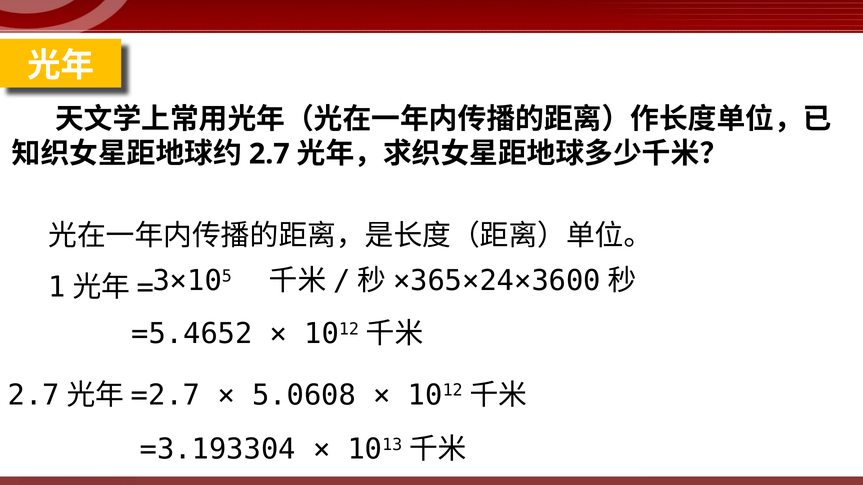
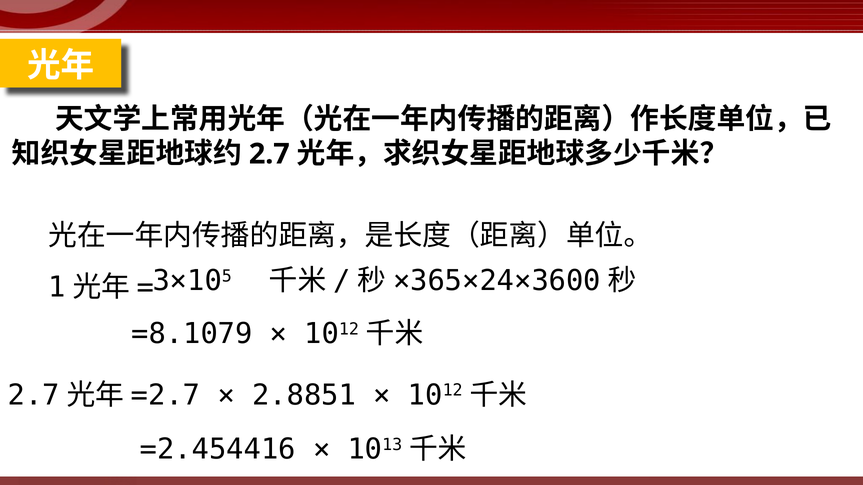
=5.4652: =5.4652 -> =8.1079 (192, 334)
5.0608: 5.0608 -> 2.8851 (304, 395)
=3.193304: =3.193304 -> =2.454416 (218, 450)
